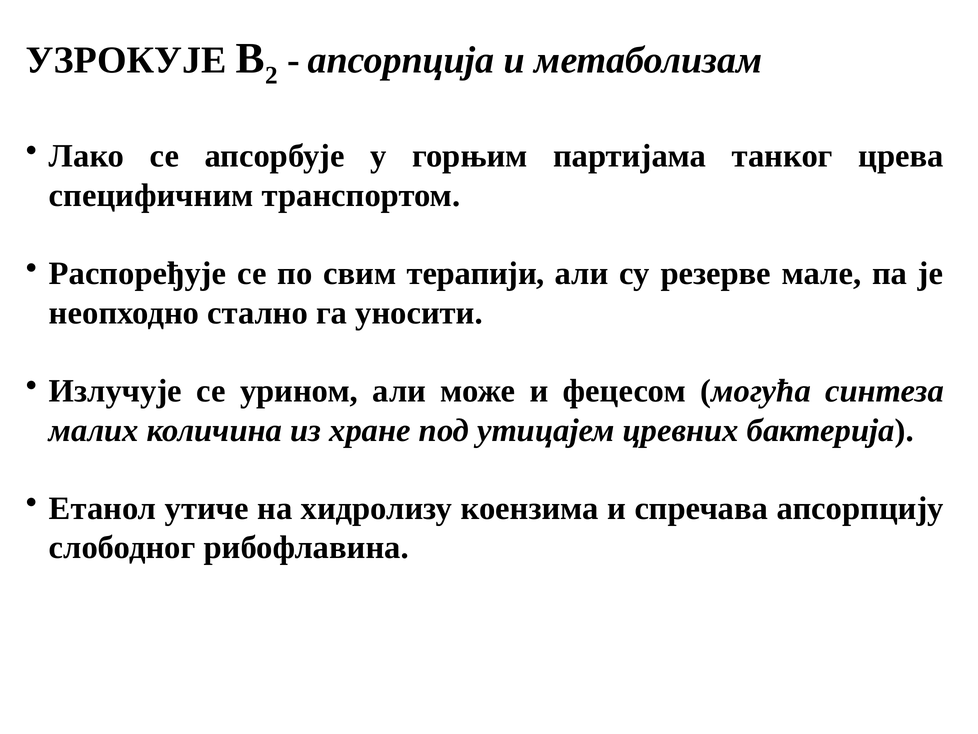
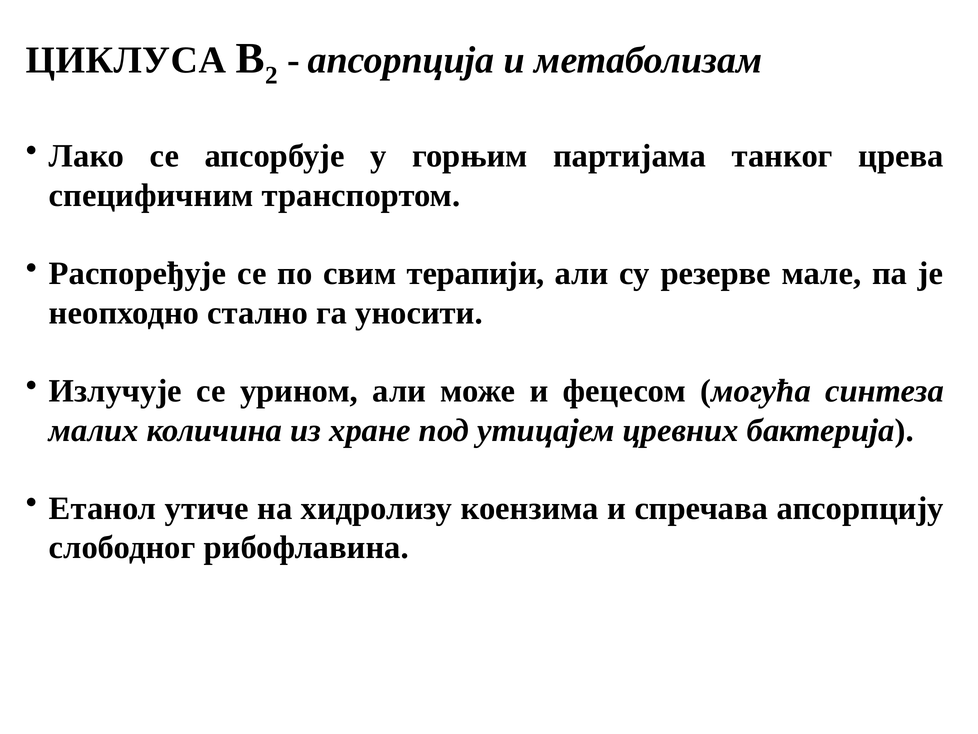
УЗРОКУЈЕ: УЗРОКУЈЕ -> ЦИКЛУСА (126, 60)
